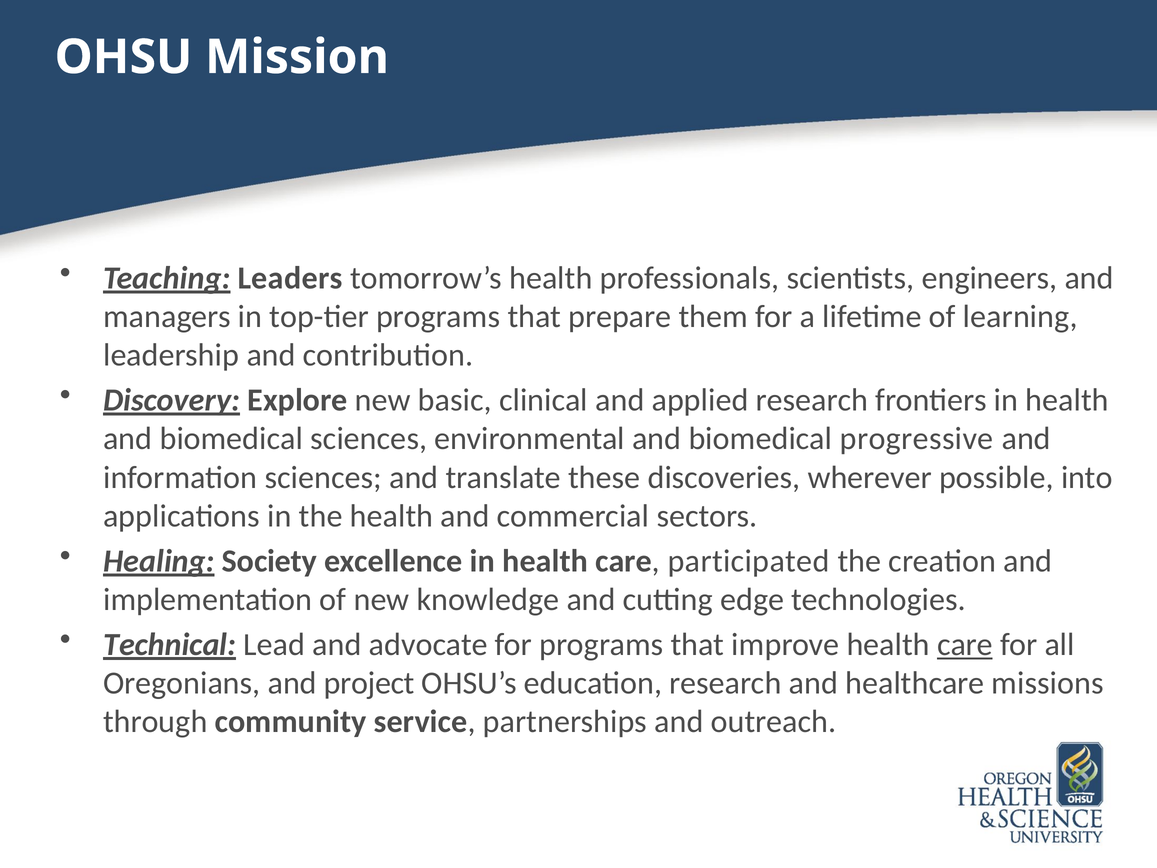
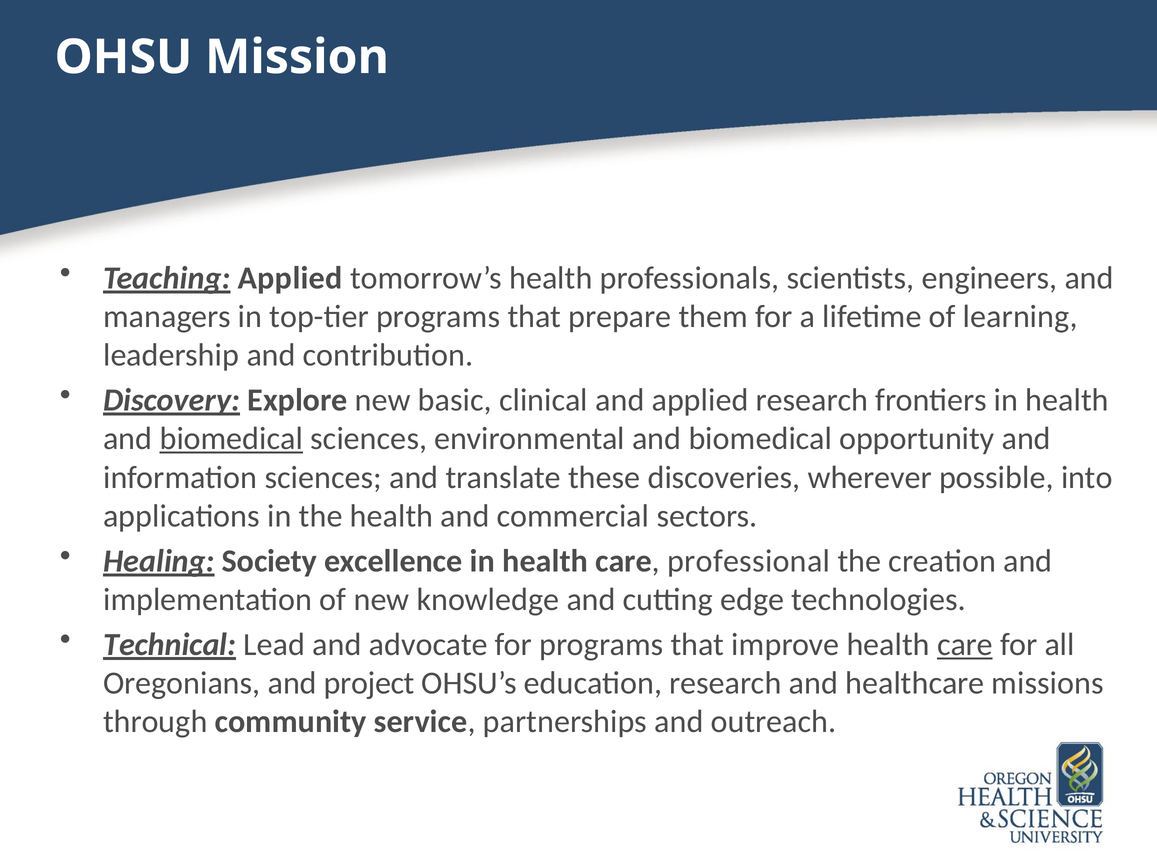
Teaching Leaders: Leaders -> Applied (290, 278)
biomedical underline: none -> present (231, 439)
progressive: progressive -> opportunity (917, 439)
participated: participated -> professional (749, 561)
